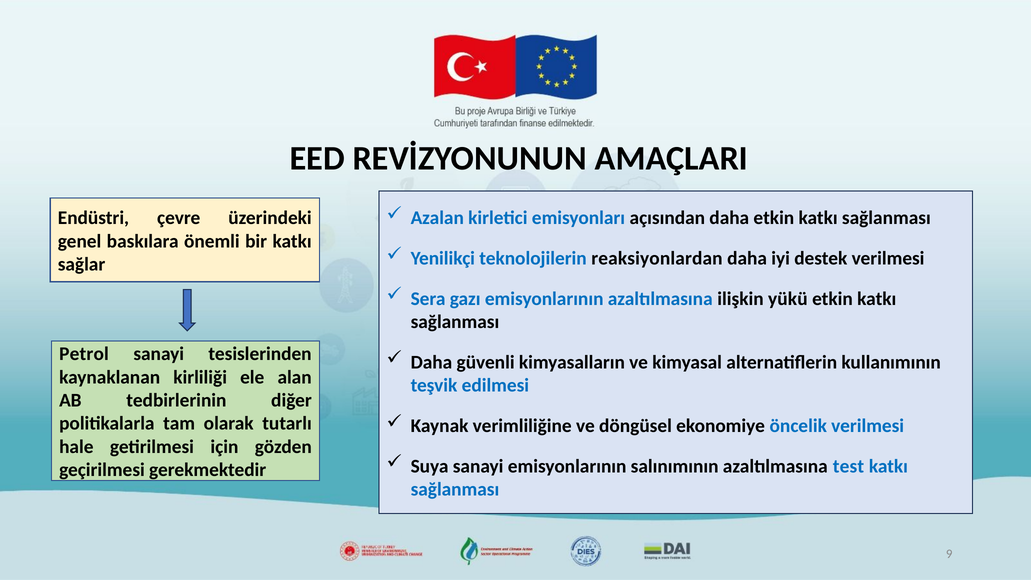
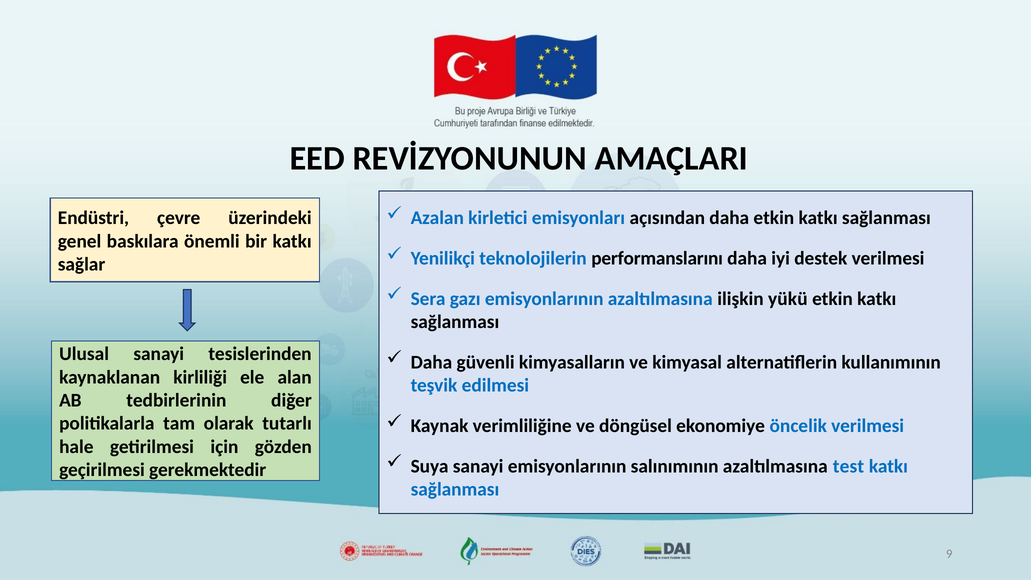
reaksiyonlardan: reaksiyonlardan -> performanslarını (657, 258)
Petrol: Petrol -> Ulusal (84, 354)
